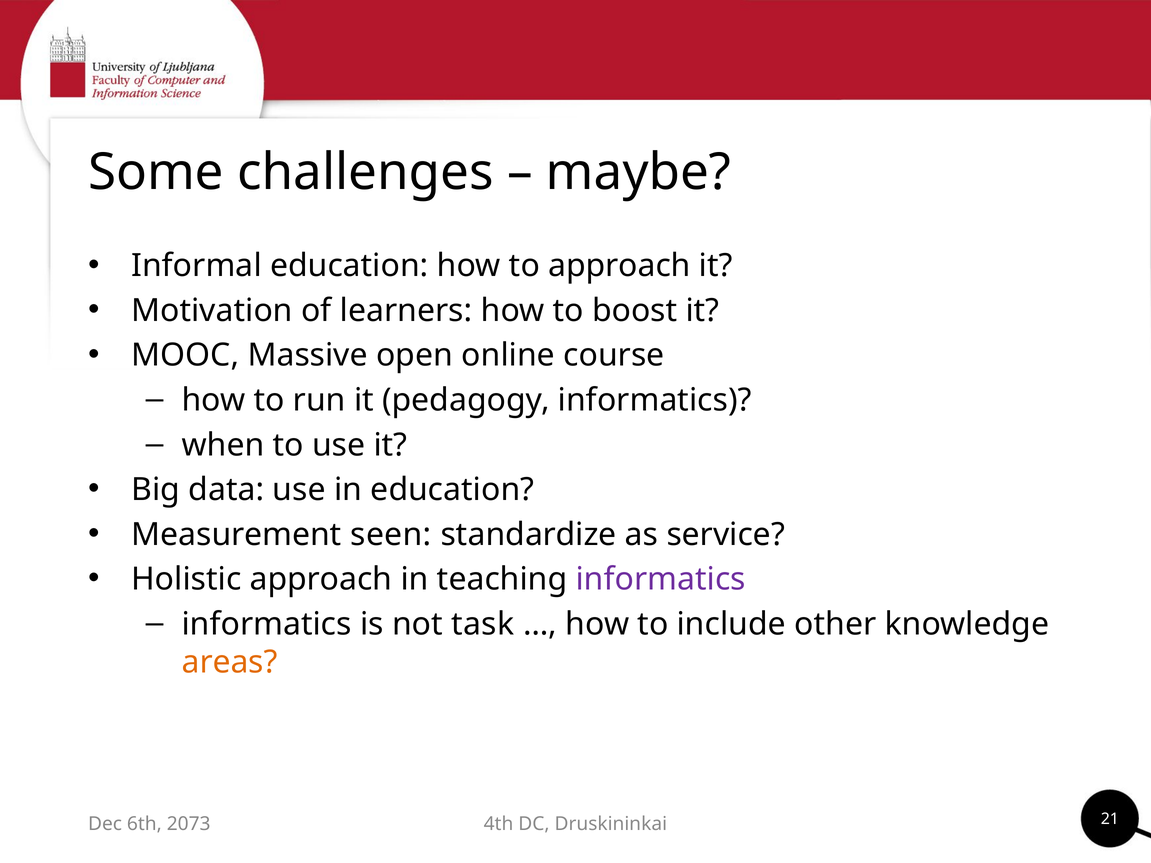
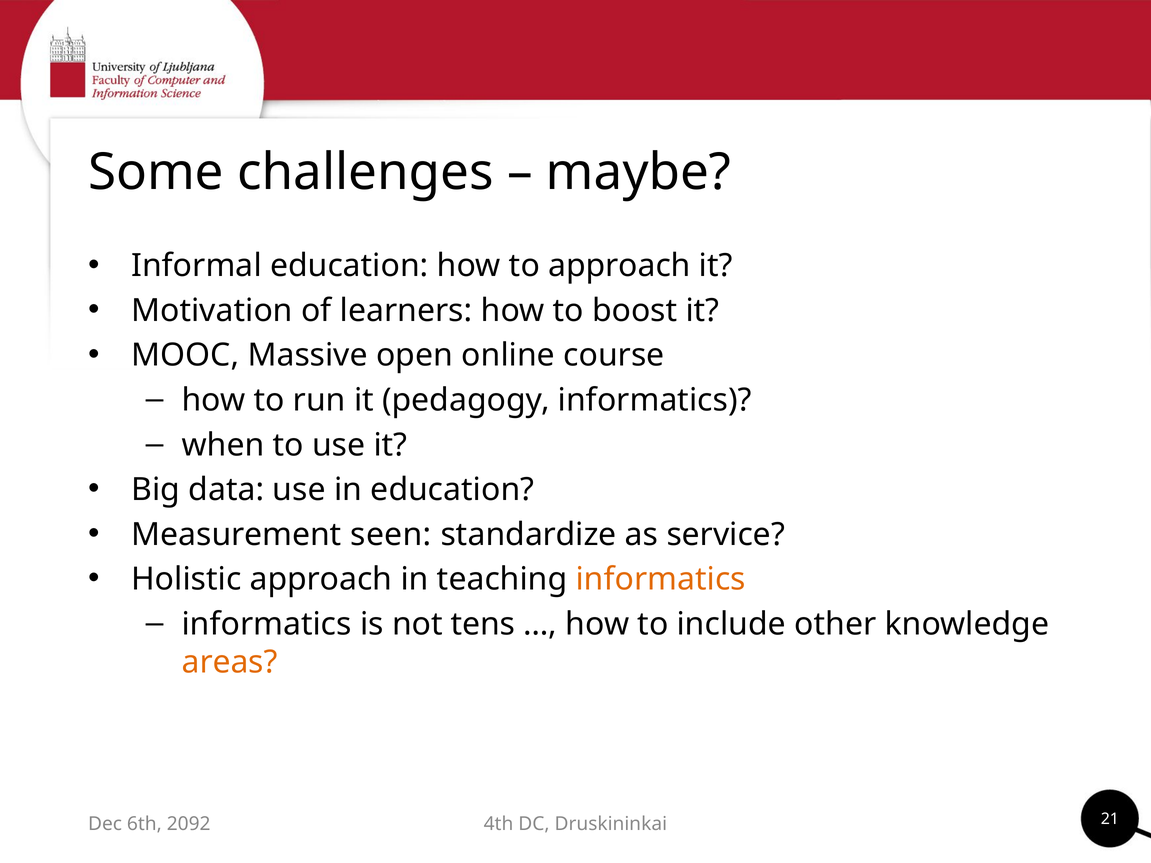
informatics colour: purple -> orange (661, 579)
task: task -> tens (483, 624)
2073: 2073 -> 2092 (189, 824)
